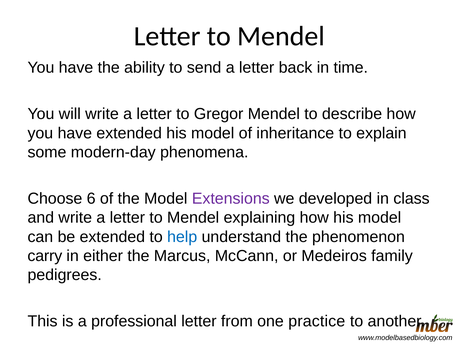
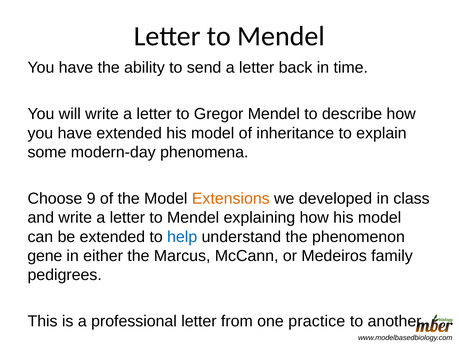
6: 6 -> 9 (91, 199)
Extensions colour: purple -> orange (231, 199)
carry: carry -> gene (45, 256)
